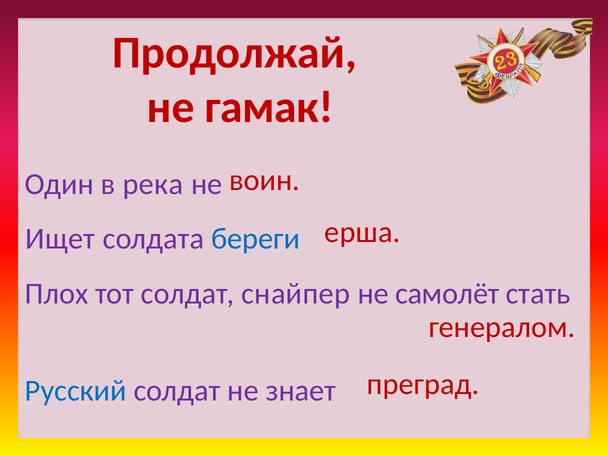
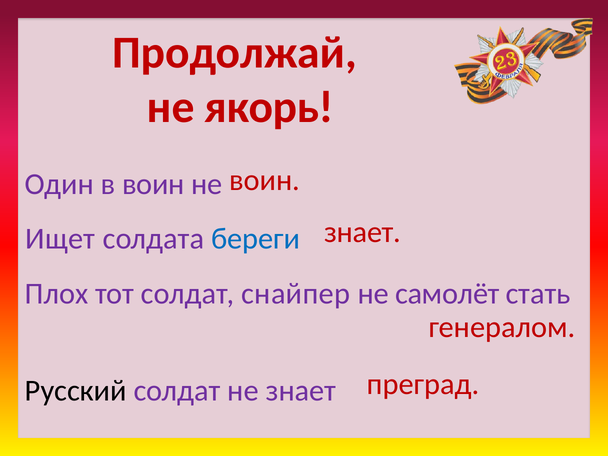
гамак: гамак -> якорь (269, 107)
в река: река -> воин (153, 184)
ерша: ерша -> знает (363, 232)
Русский colour: blue -> black (76, 391)
